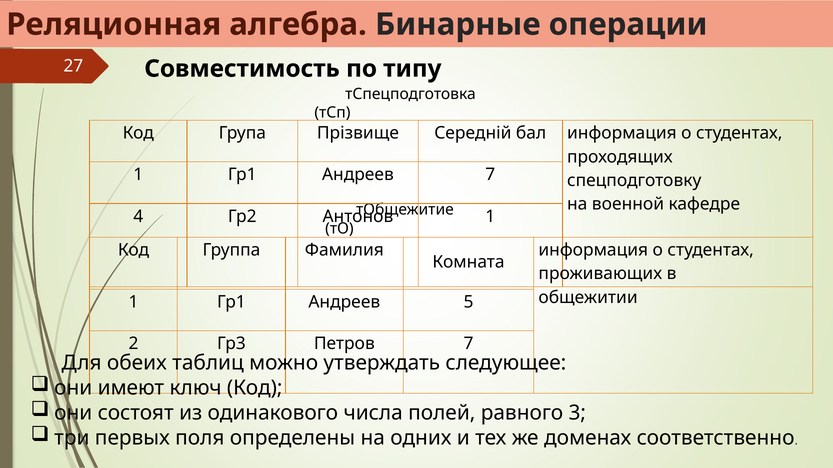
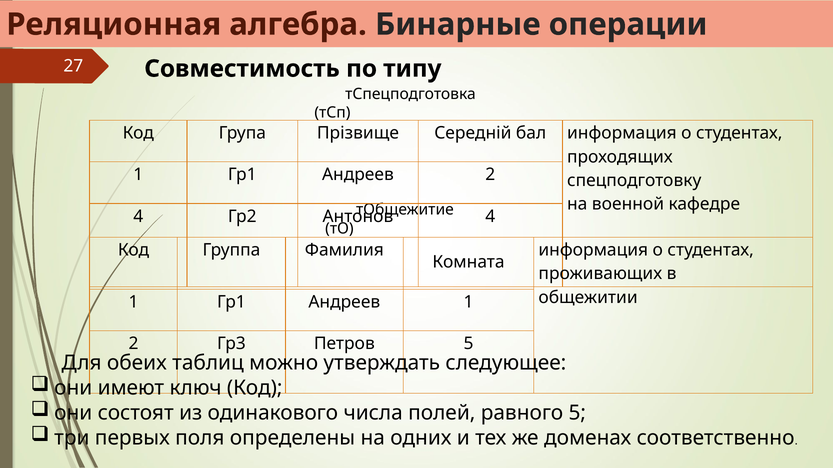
Андреев 7: 7 -> 2 (490, 175)
Антонов 1: 1 -> 4 (490, 217)
Андреев 5: 5 -> 1 (469, 302)
Петров 7: 7 -> 5 (469, 344)
равного 3: 3 -> 5 (577, 413)
